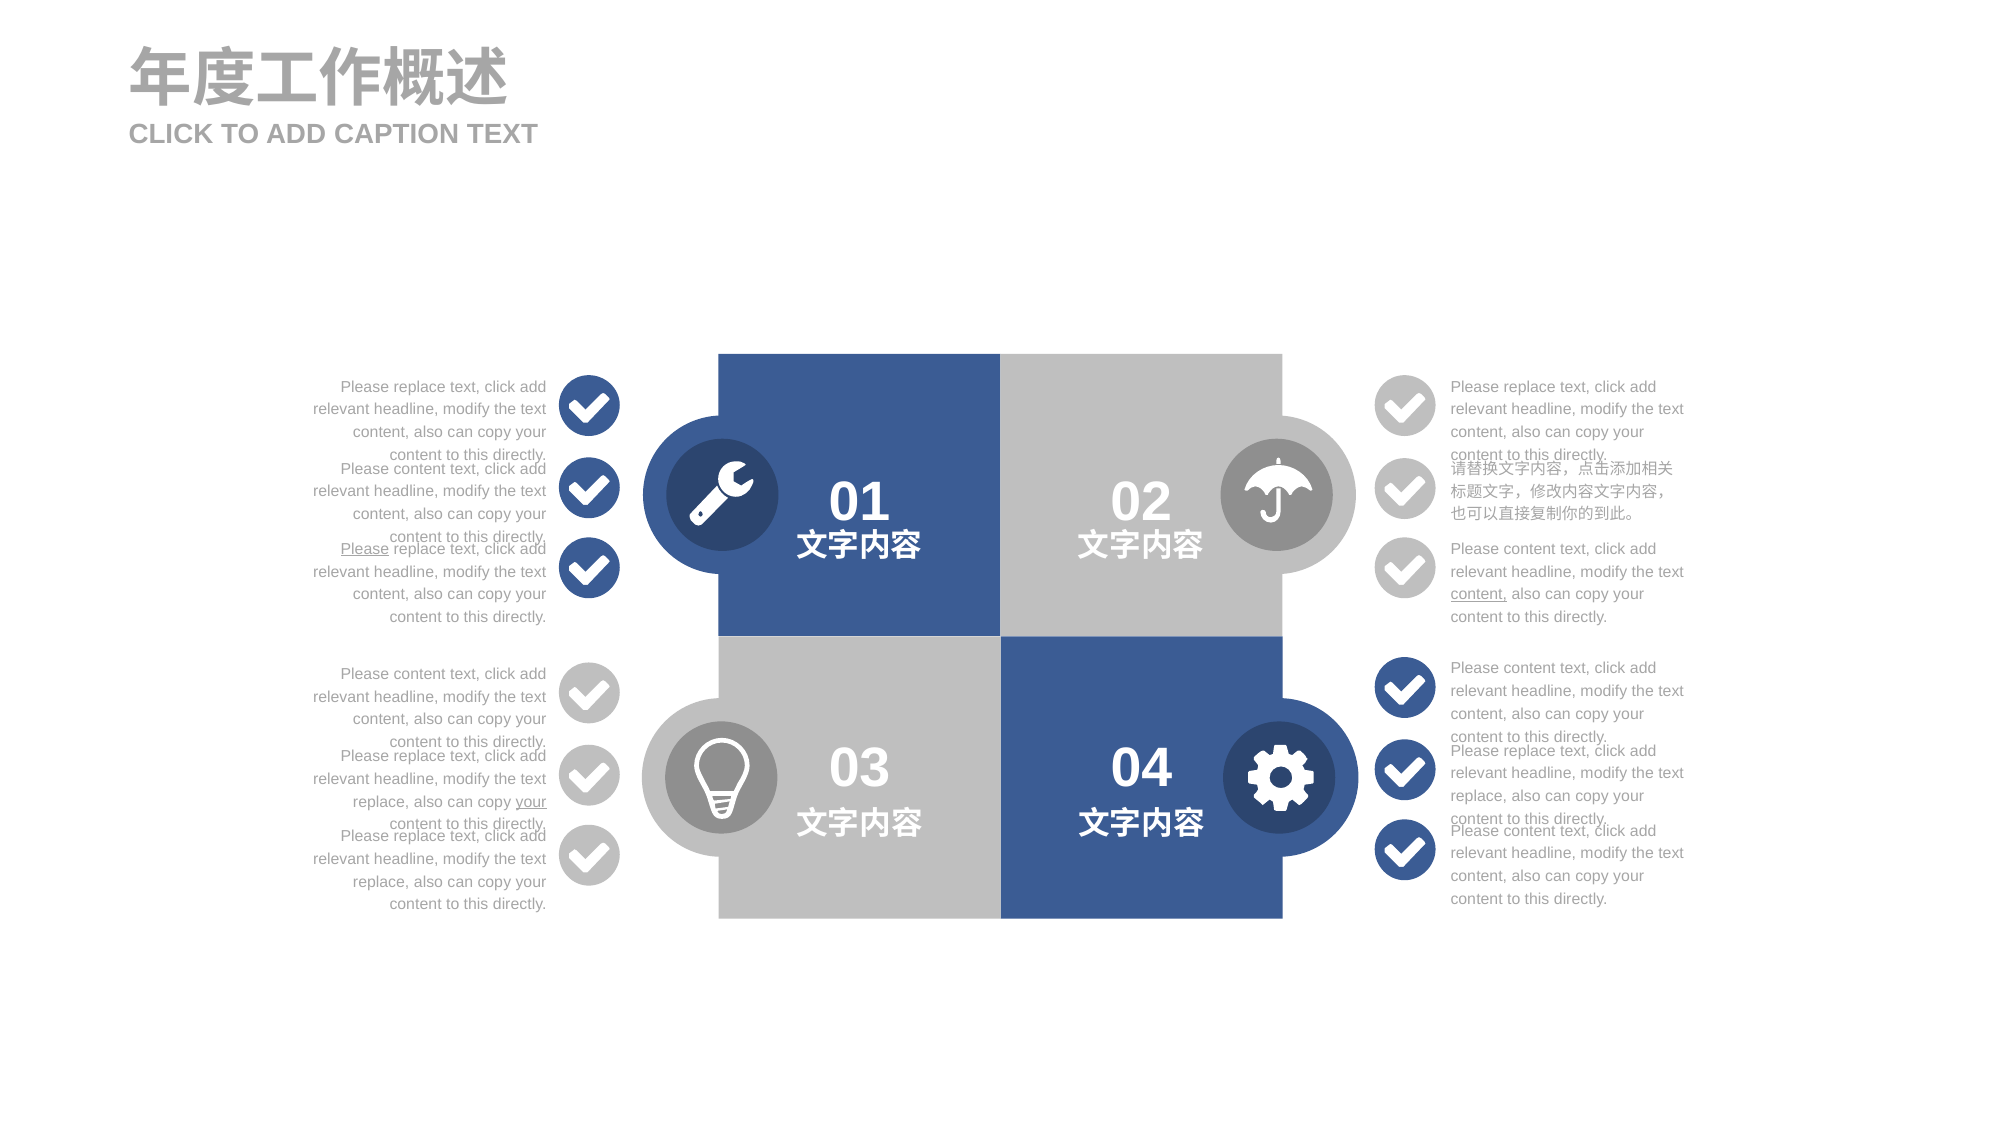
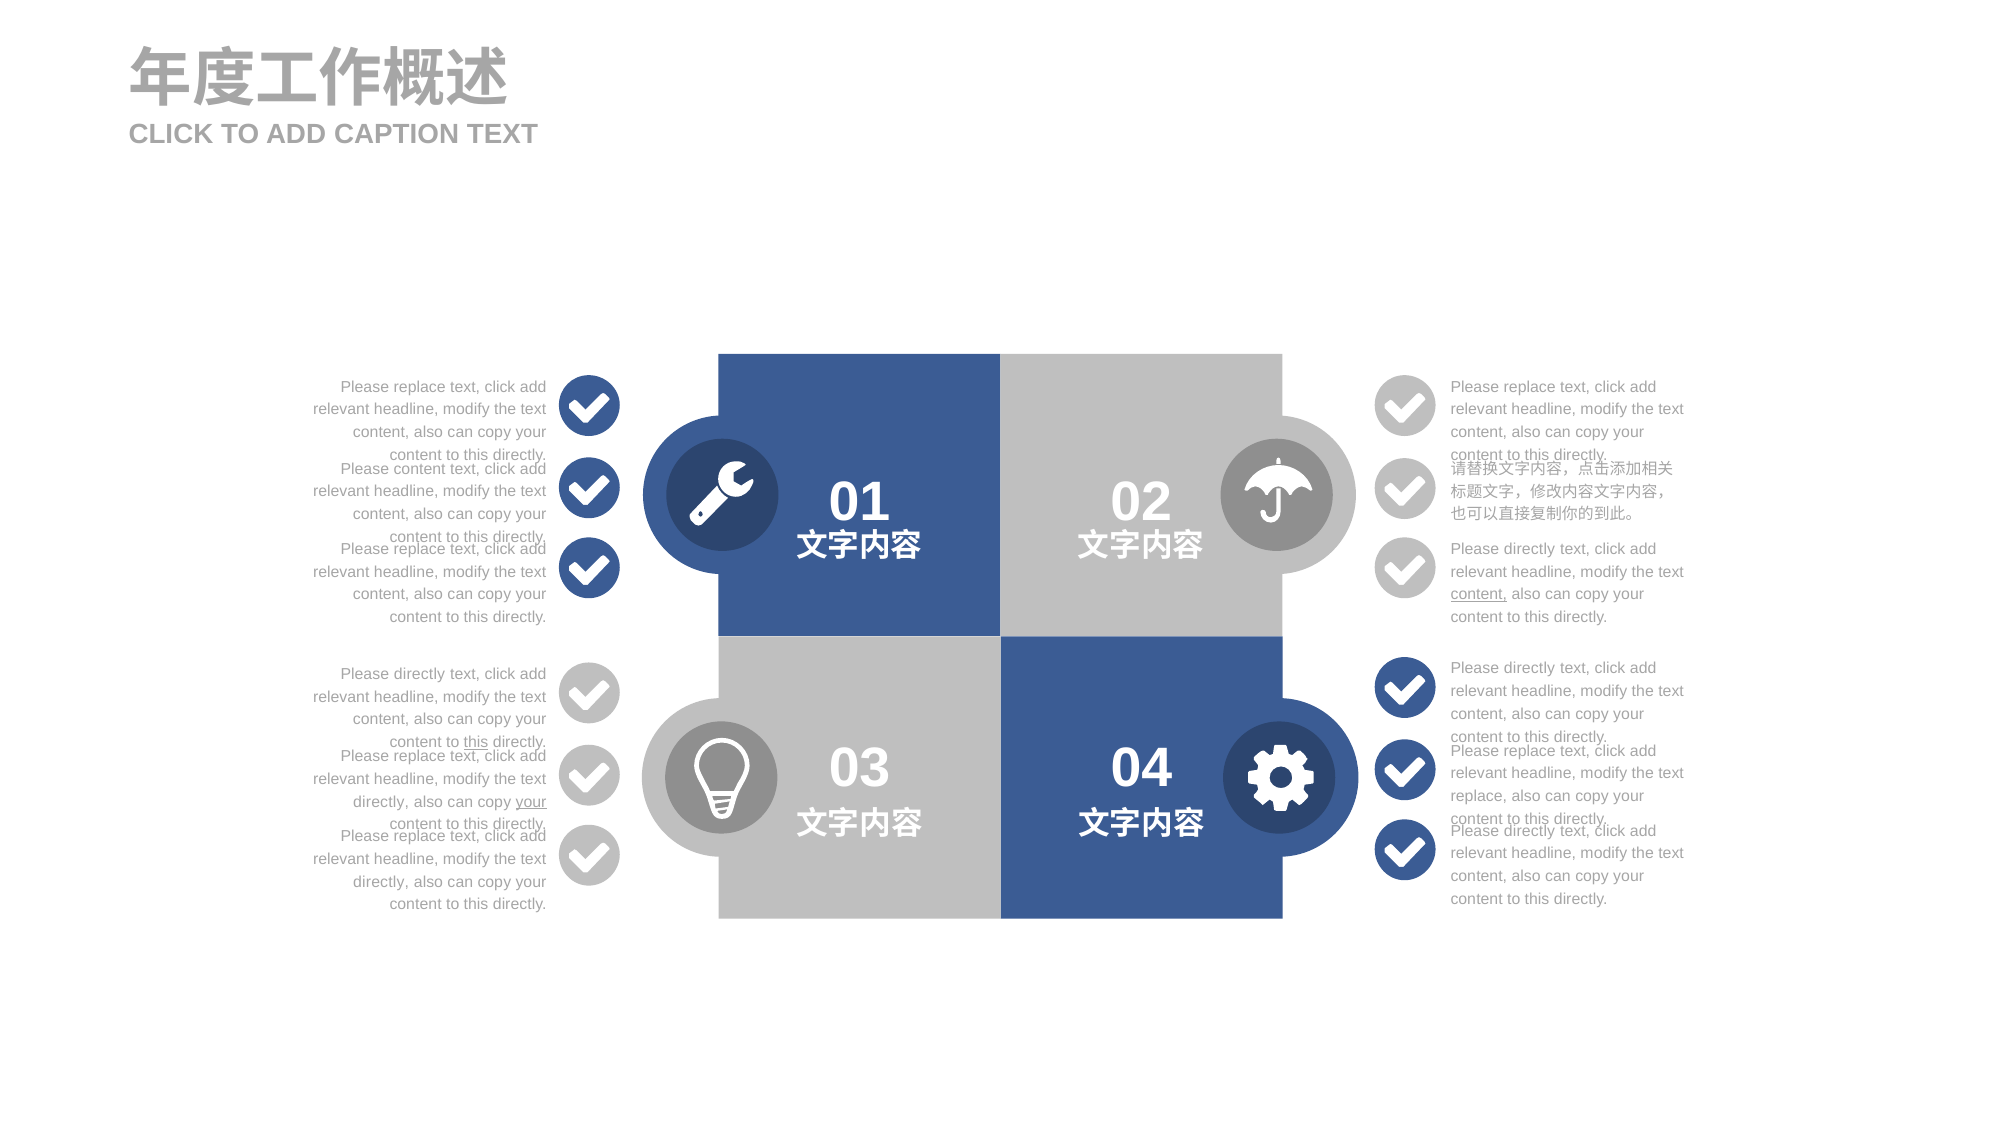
Please underline: present -> none (365, 549)
content: content -> directly (1530, 549)
content: content -> directly (1530, 669)
content: content -> directly (420, 674)
this underline: none -> present (476, 742)
replace: replace -> directly (381, 802)
content: content -> directly (1530, 831)
replace: replace -> directly (381, 882)
